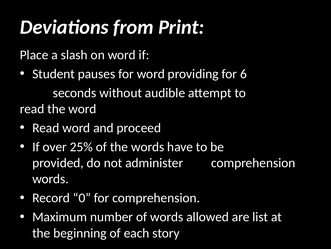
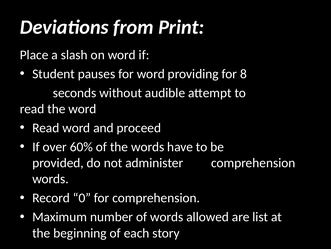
6: 6 -> 8 (243, 74)
25%: 25% -> 60% (81, 147)
